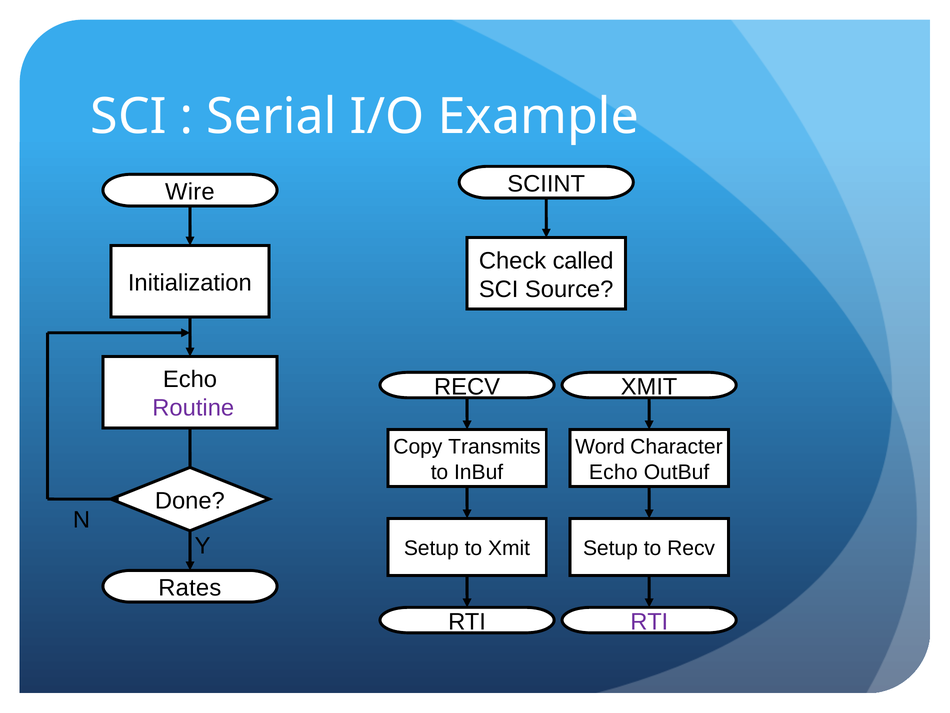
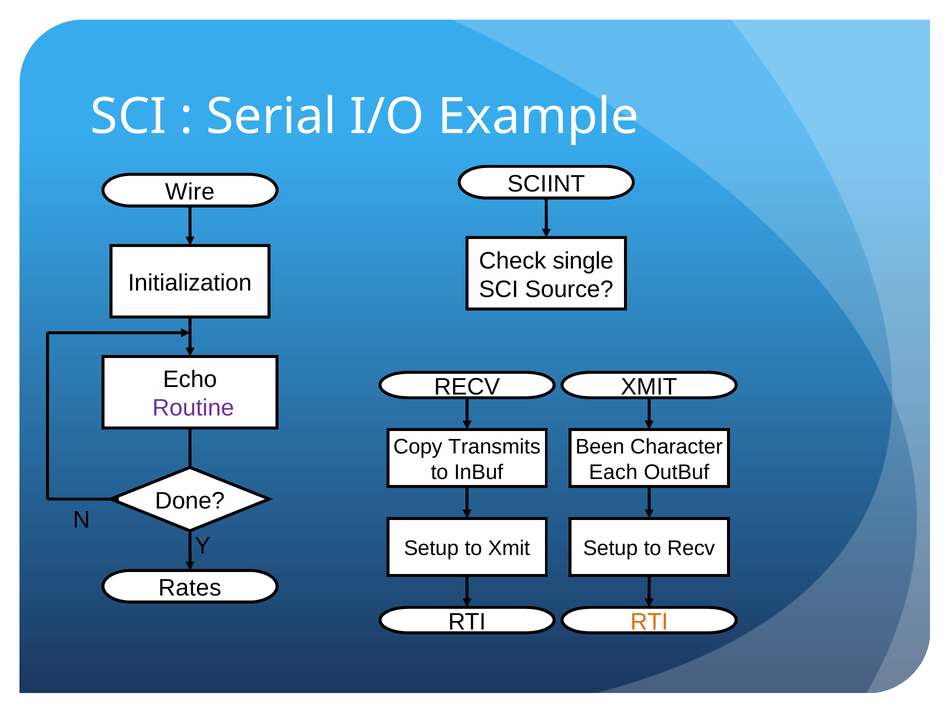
called: called -> single (583, 261)
Word: Word -> Been (600, 447)
Echo: Echo -> Each (613, 472)
RTI colour: purple -> orange (649, 621)
